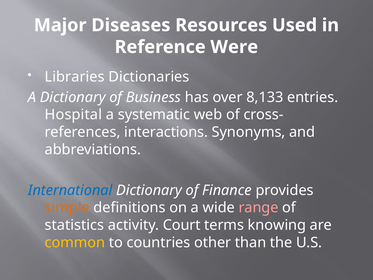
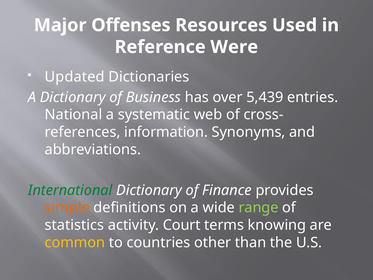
Diseases: Diseases -> Offenses (131, 25)
Libraries: Libraries -> Updated (75, 77)
8,133: 8,133 -> 5,439 (265, 97)
Hospital: Hospital -> National (73, 115)
interactions: interactions -> information (166, 132)
International colour: blue -> green (70, 190)
range colour: pink -> light green (259, 207)
